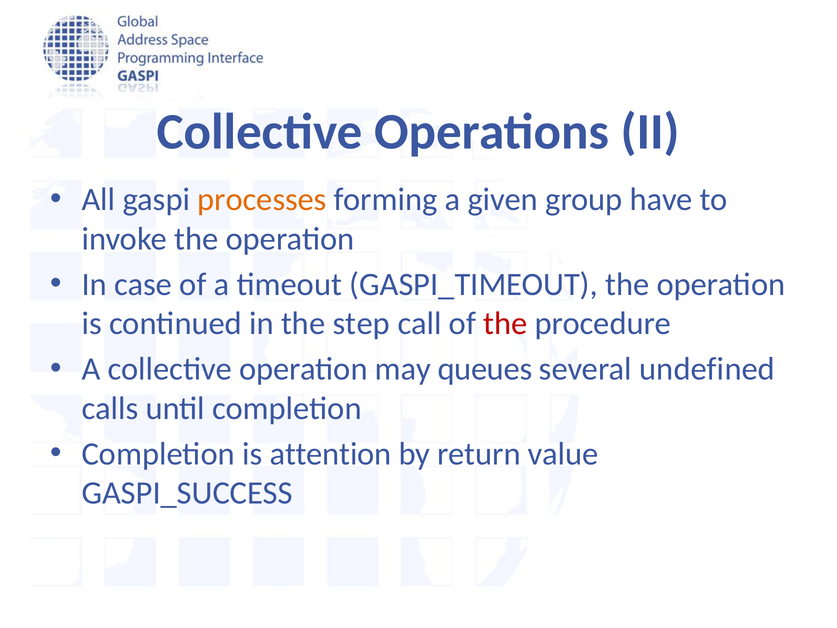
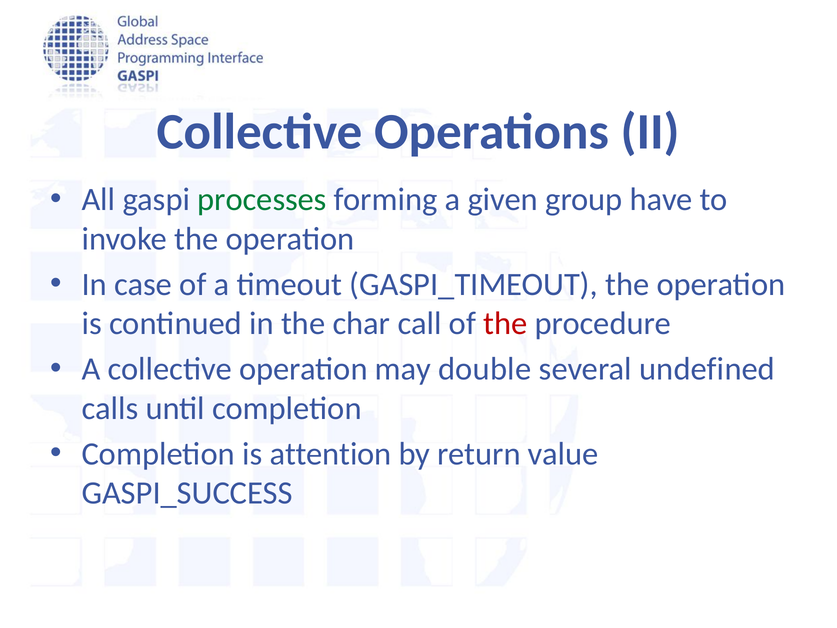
processes colour: orange -> green (262, 200)
step: step -> char (361, 323)
queues: queues -> double (485, 369)
